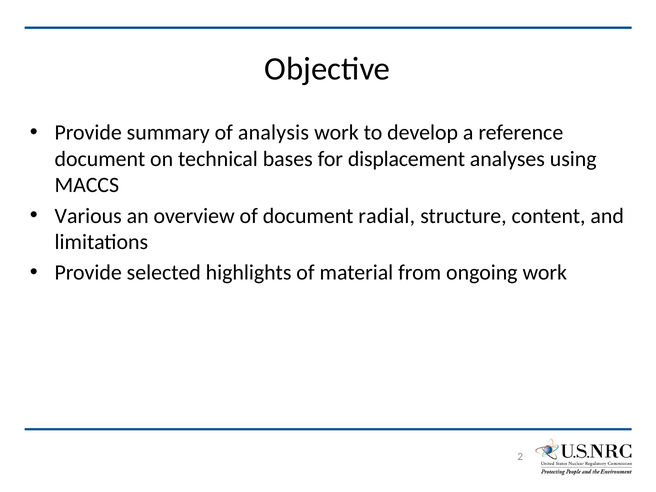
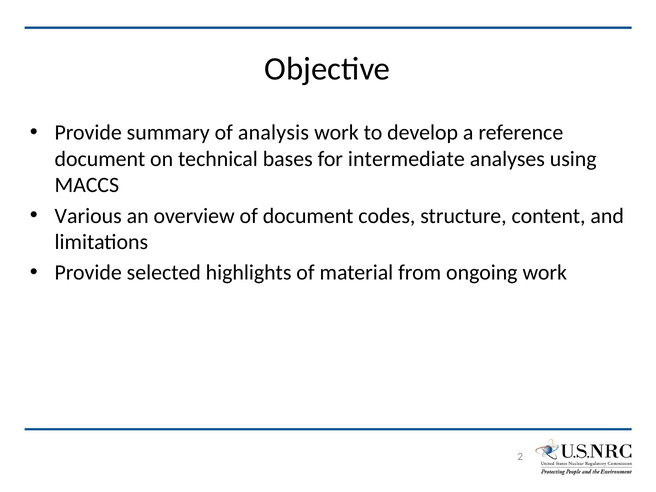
displacement: displacement -> intermediate (406, 159)
radial: radial -> codes (387, 216)
